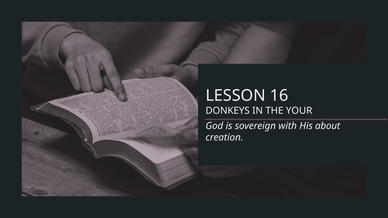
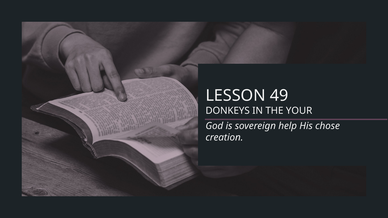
16: 16 -> 49 (279, 96)
with: with -> help (288, 126)
about: about -> chose (328, 126)
